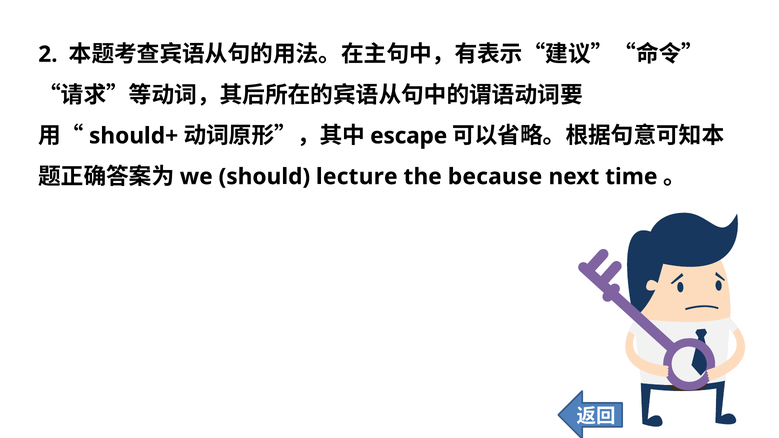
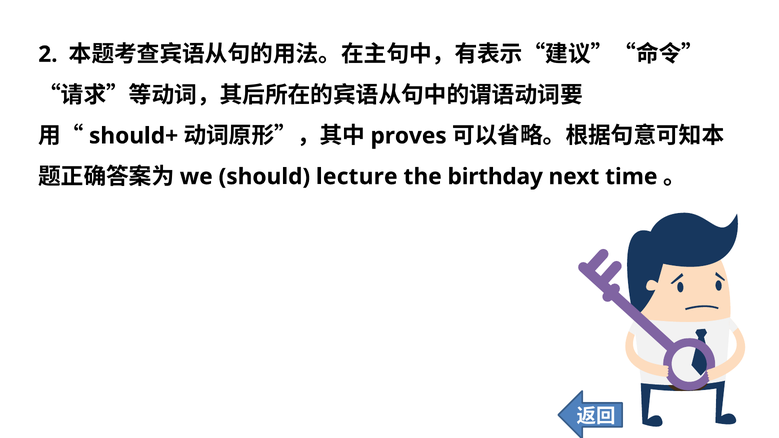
escape: escape -> proves (409, 136)
because: because -> birthday (495, 177)
